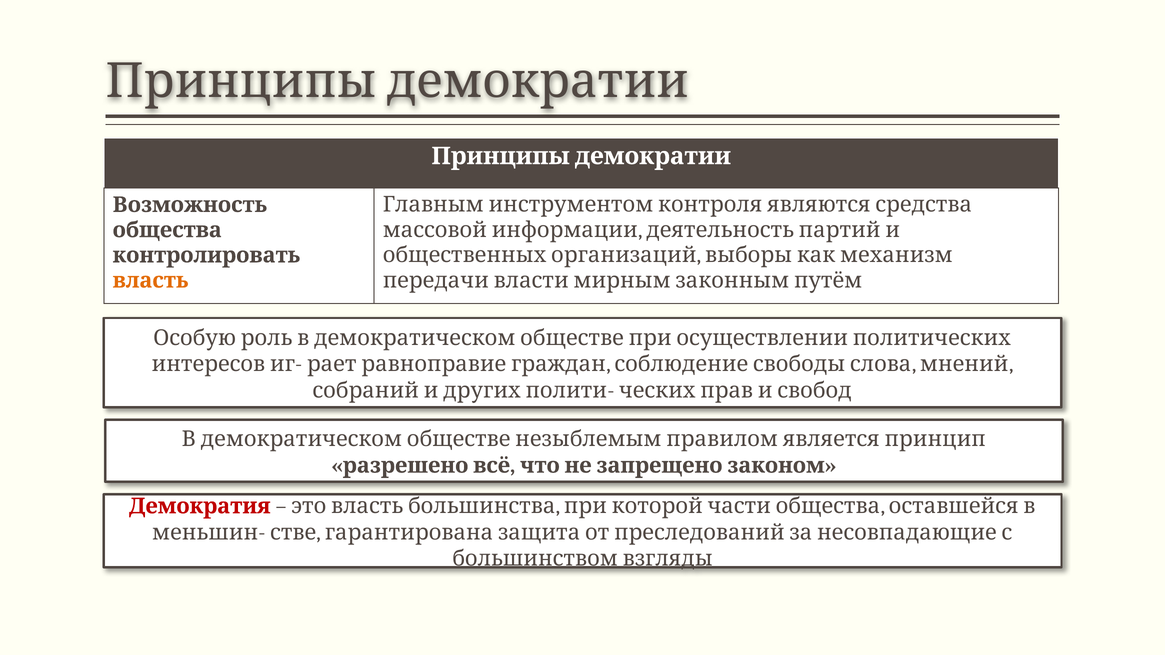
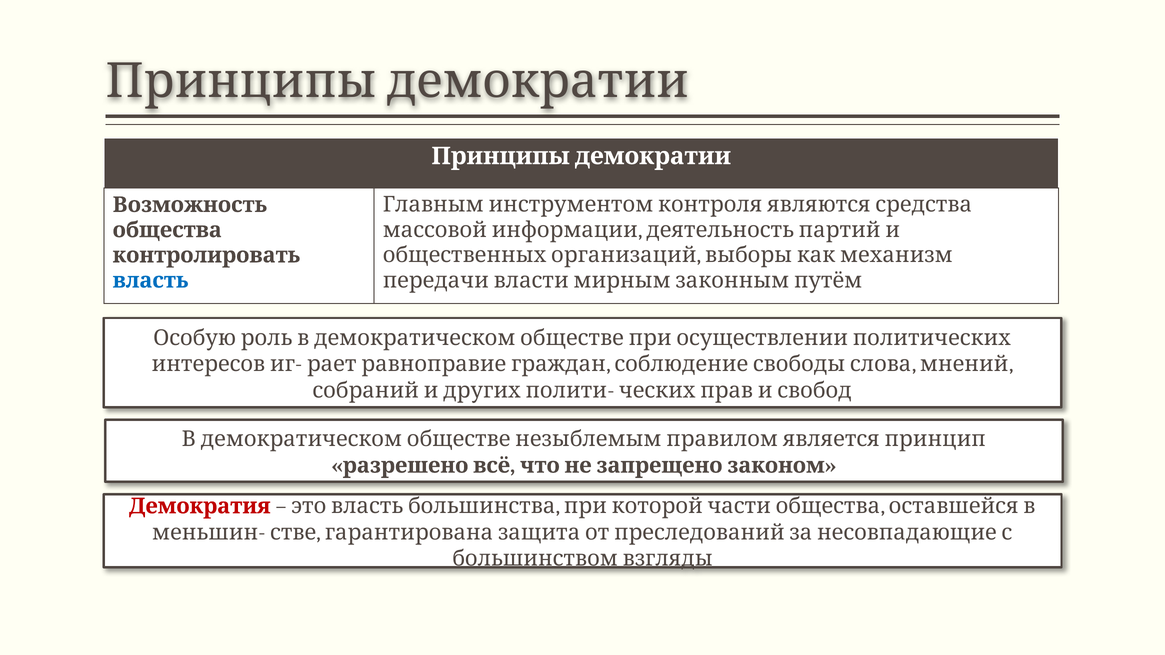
власть colour: orange -> blue (151, 281)
